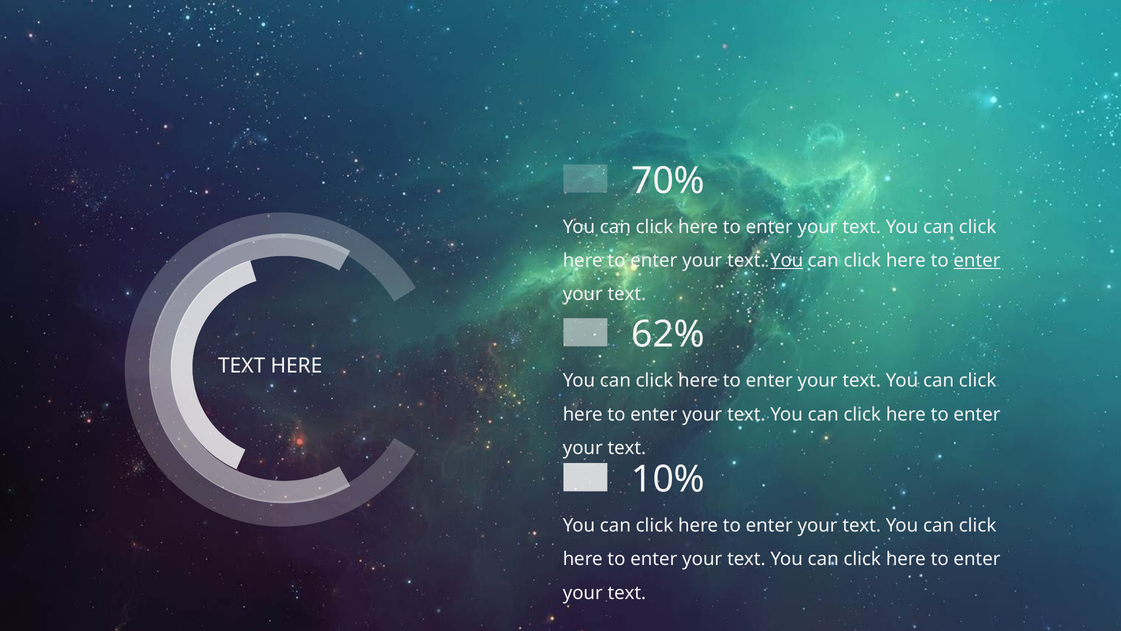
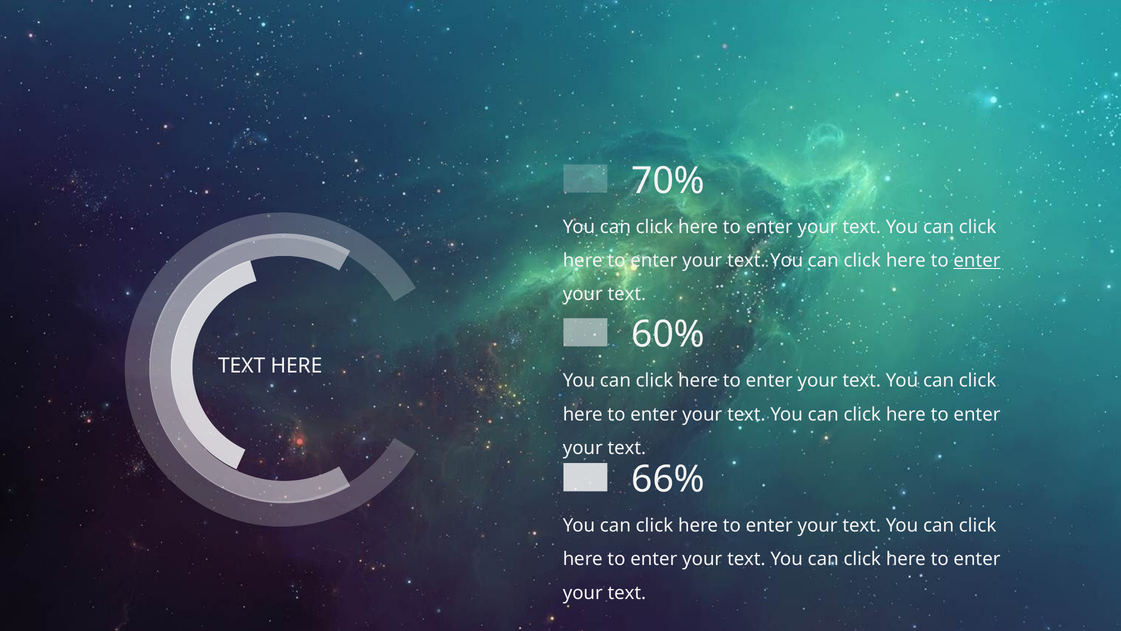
You underline: present -> none (787, 260)
62%: 62% -> 60% (668, 334)
10%: 10% -> 66% (668, 479)
